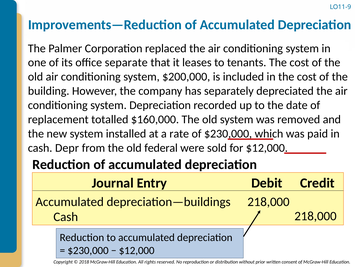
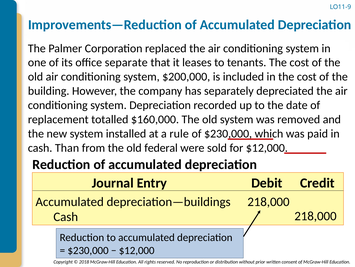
rate: rate -> rule (179, 133)
Depr: Depr -> Than (67, 148)
